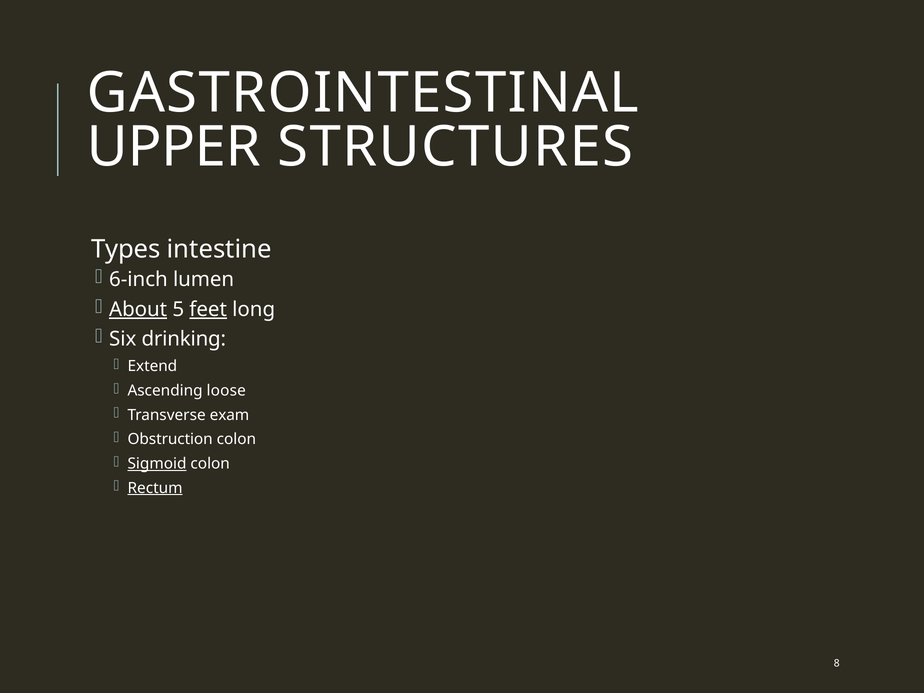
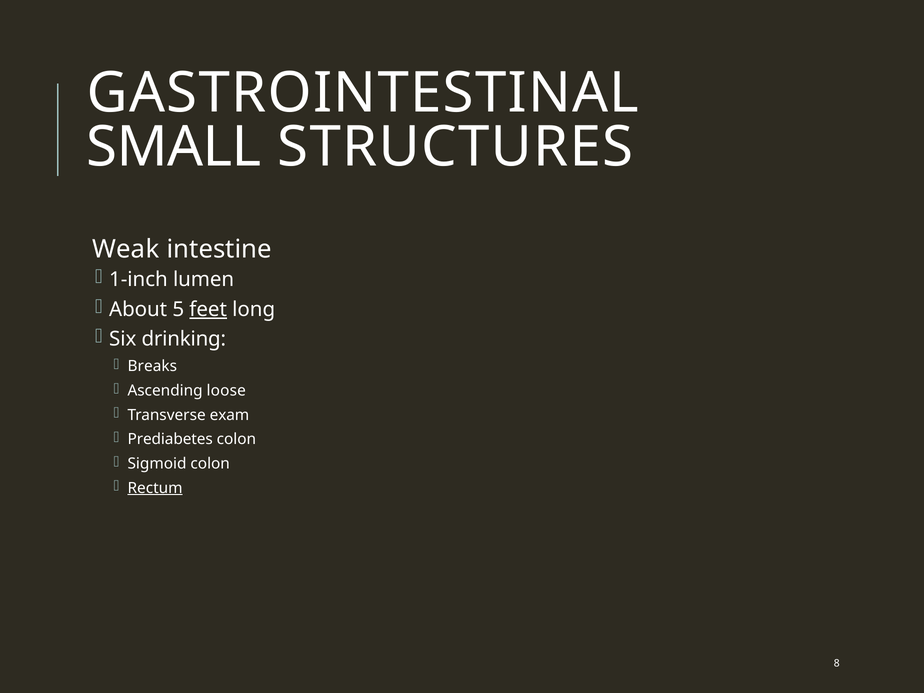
UPPER: UPPER -> SMALL (174, 147)
Types: Types -> Weak (126, 249)
6-inch: 6-inch -> 1-inch (138, 279)
About underline: present -> none (138, 309)
Extend: Extend -> Breaks (152, 366)
Obstruction: Obstruction -> Prediabetes (170, 439)
Sigmoid underline: present -> none (157, 464)
